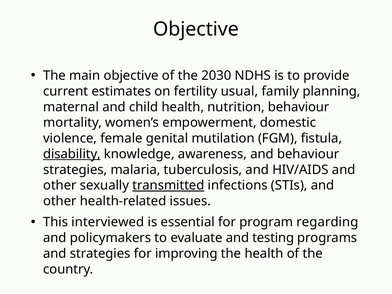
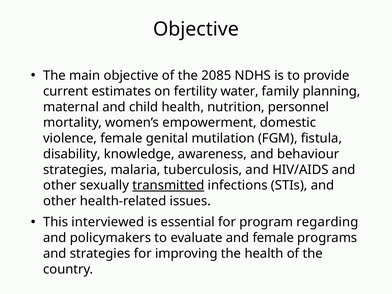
2030: 2030 -> 2085 (216, 76)
usual: usual -> water (240, 91)
nutrition behaviour: behaviour -> personnel (299, 107)
disability underline: present -> none (72, 154)
and testing: testing -> female (273, 238)
